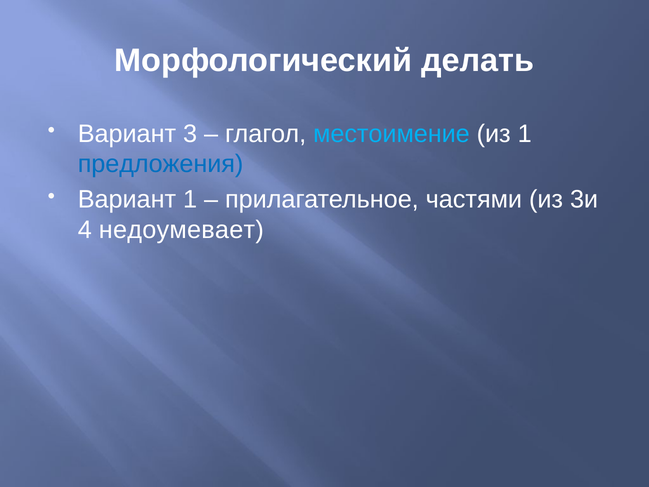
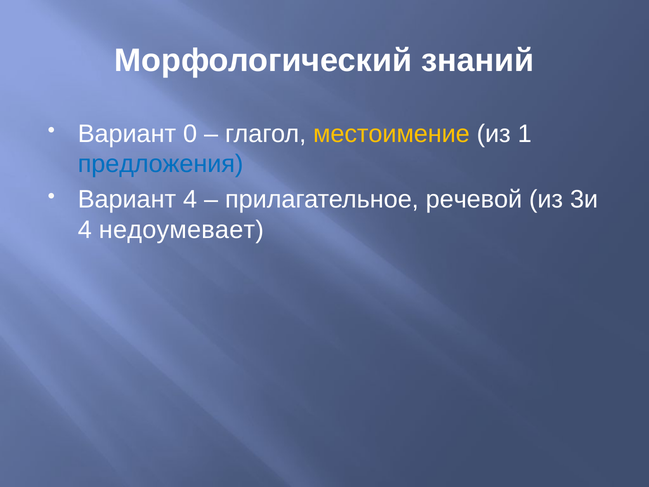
делать: делать -> знаний (478, 61)
3: 3 -> 0 (190, 134)
местоимение colour: light blue -> yellow (391, 134)
Вариант 1: 1 -> 4 (190, 199)
частями: частями -> речевой (474, 199)
